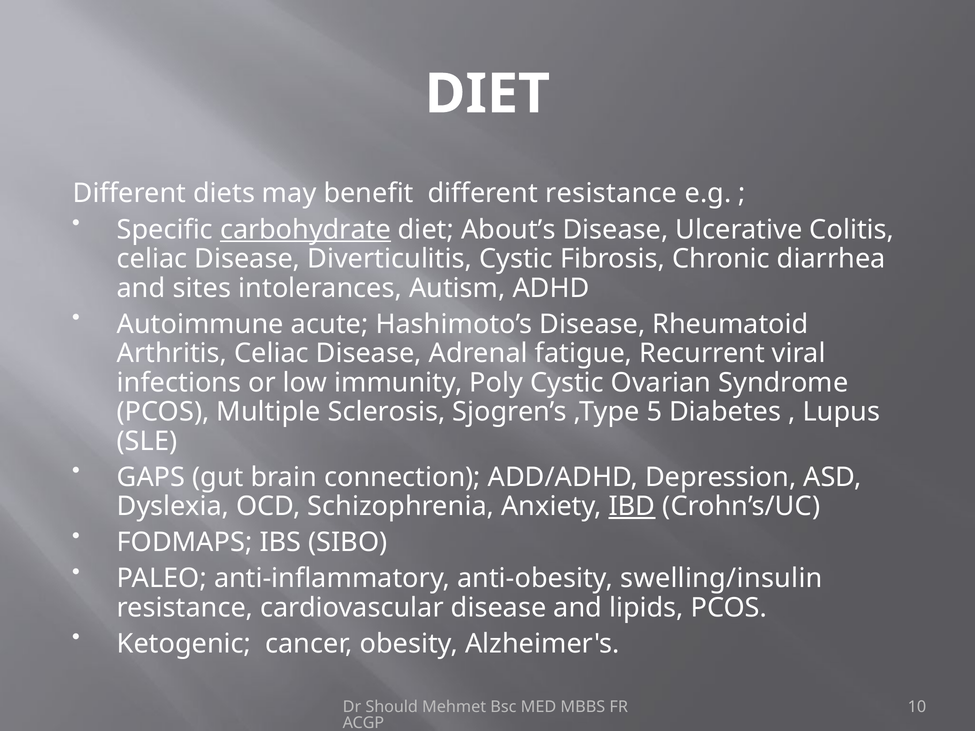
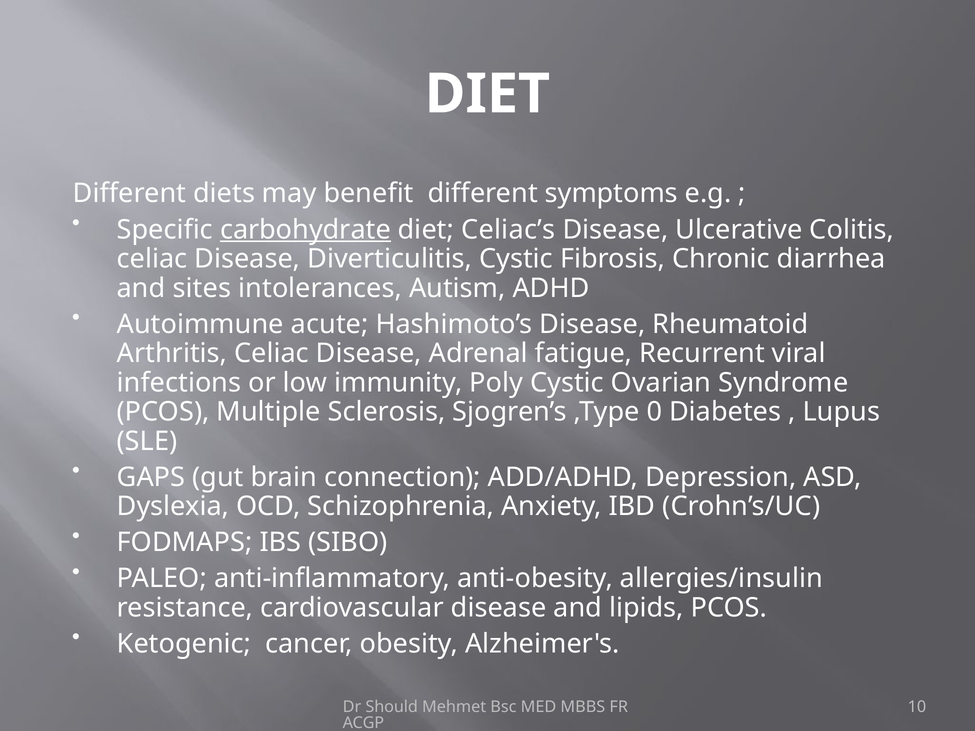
different resistance: resistance -> symptoms (611, 194)
About’s: About’s -> Celiac’s (508, 230)
5: 5 -> 0 (654, 412)
IBD underline: present -> none (632, 507)
swelling/insulin: swelling/insulin -> allergies/insulin (722, 579)
